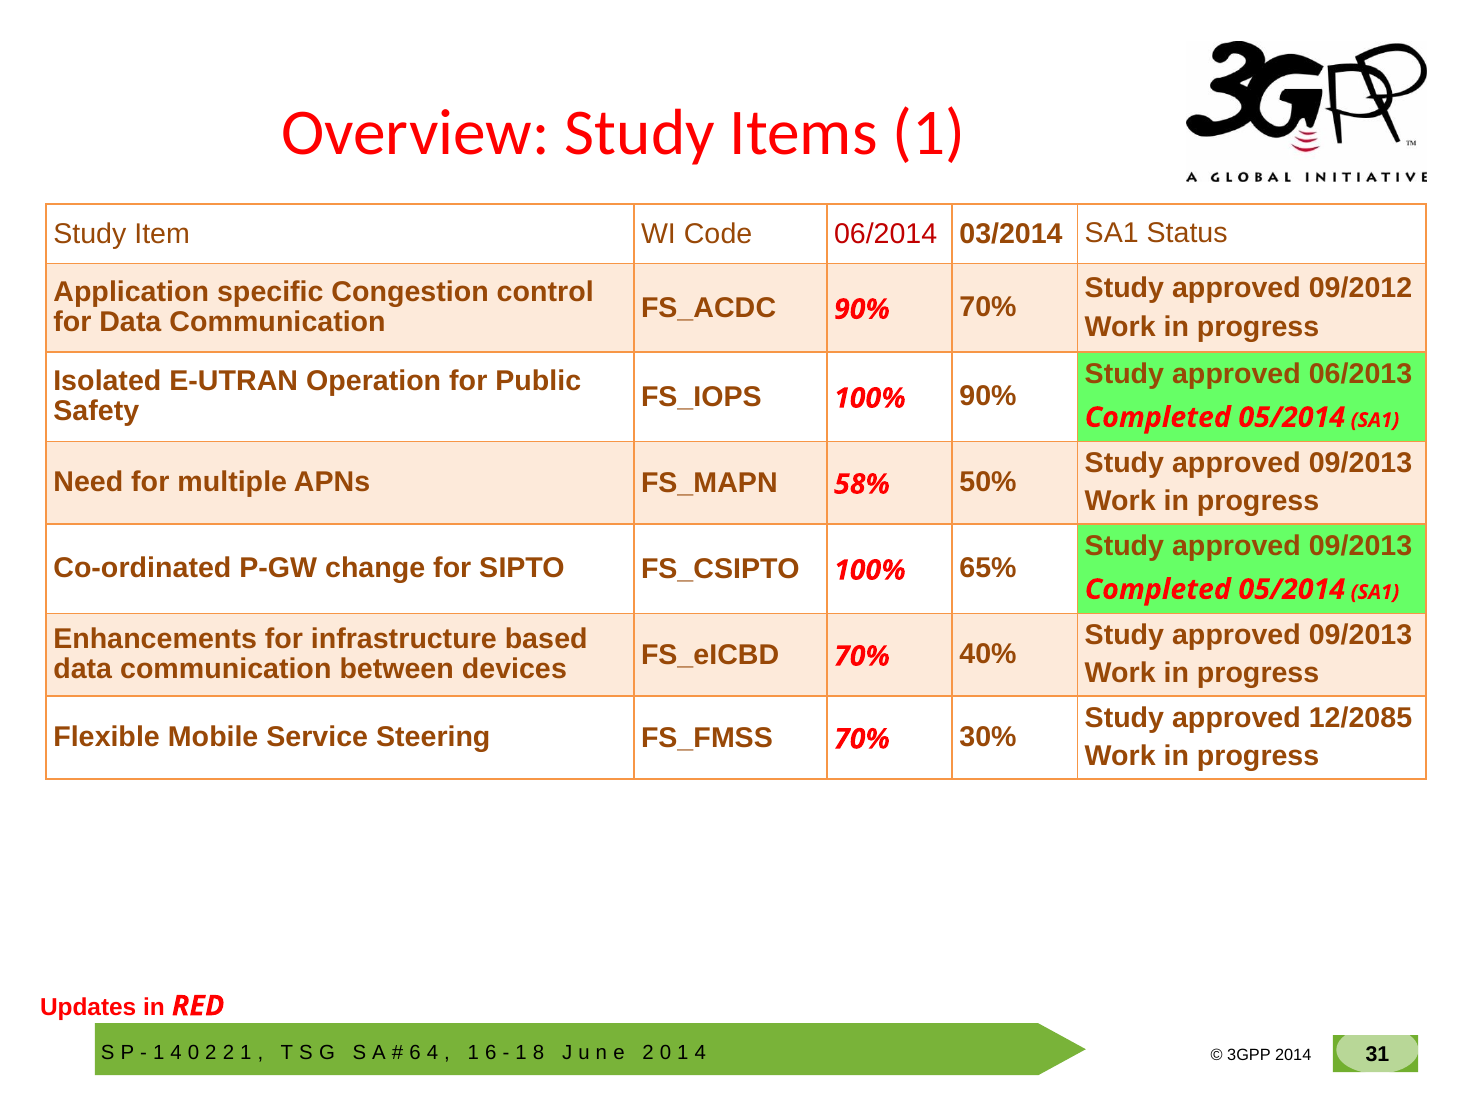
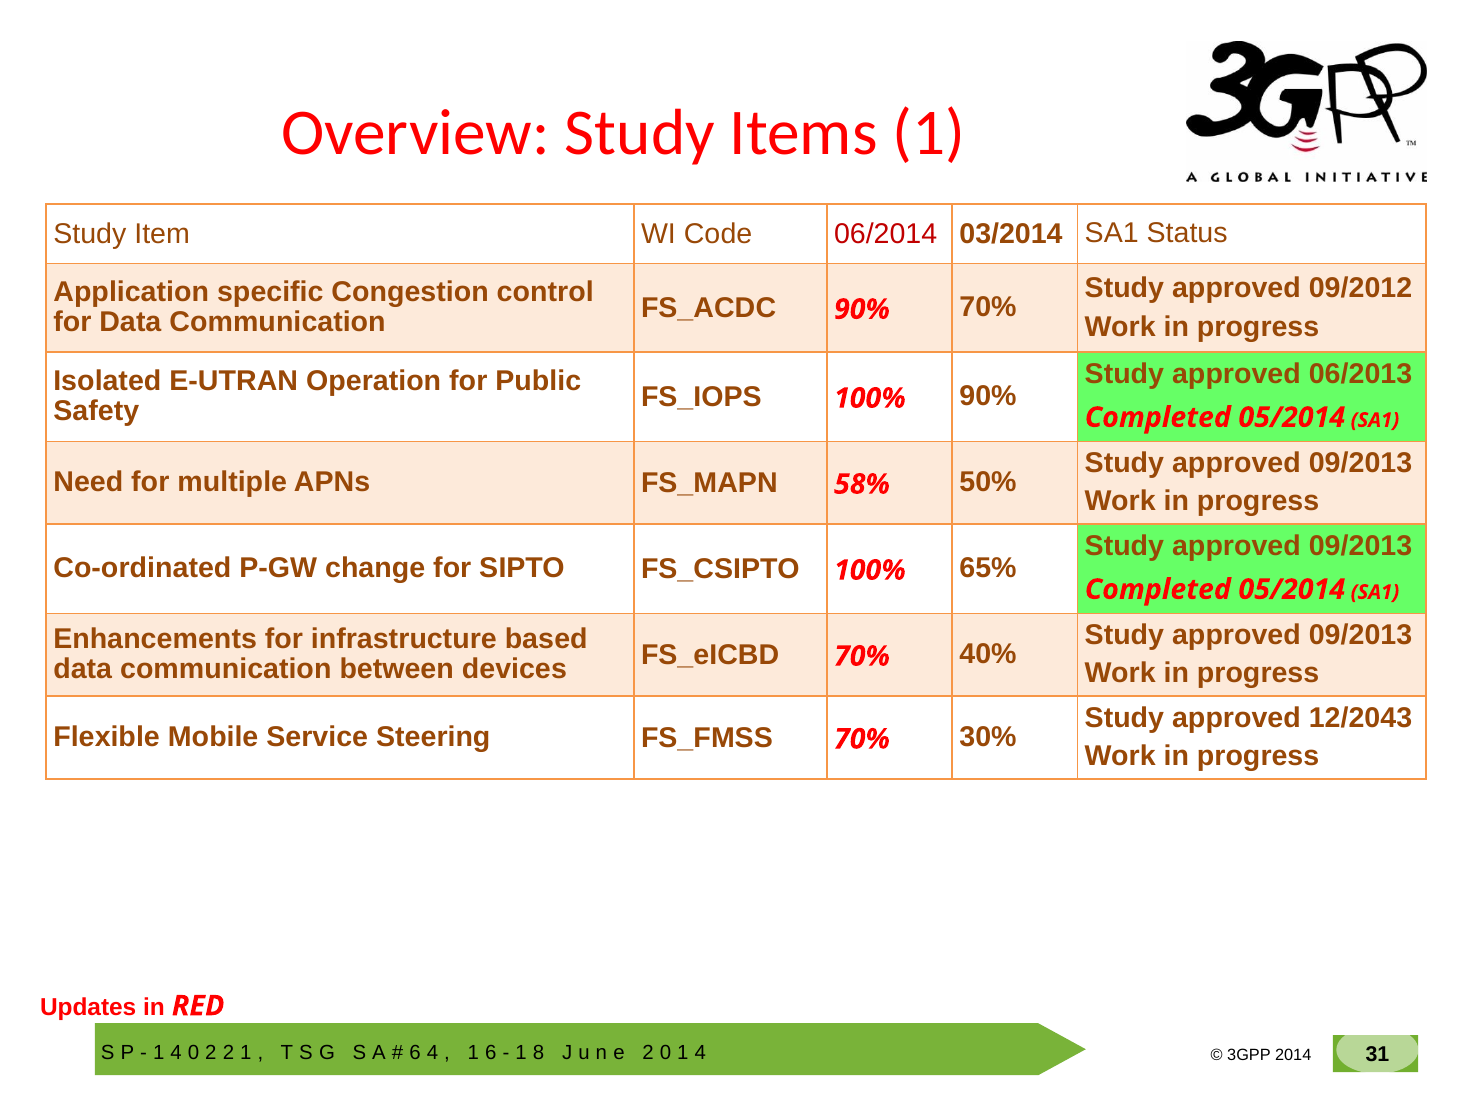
12/2085: 12/2085 -> 12/2043 (1360, 718)
